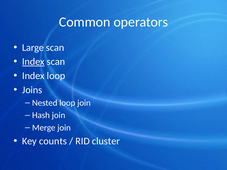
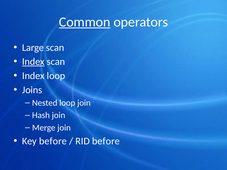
Common underline: none -> present (85, 22)
Key counts: counts -> before (53, 141)
RID cluster: cluster -> before (106, 141)
